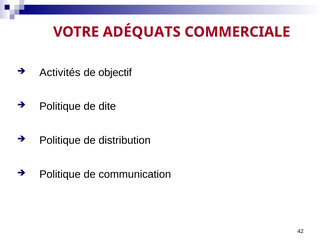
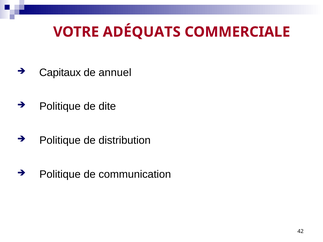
Activités: Activités -> Capitaux (60, 73)
objectif: objectif -> annuel (115, 73)
